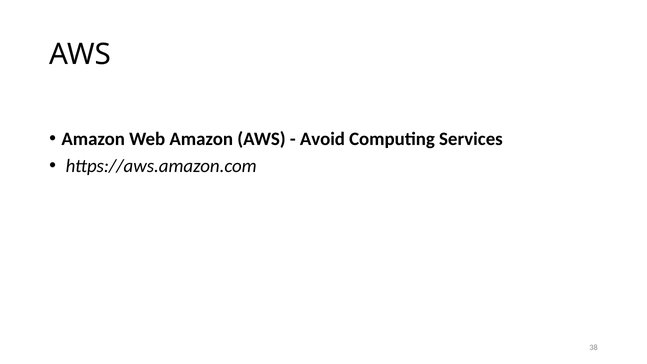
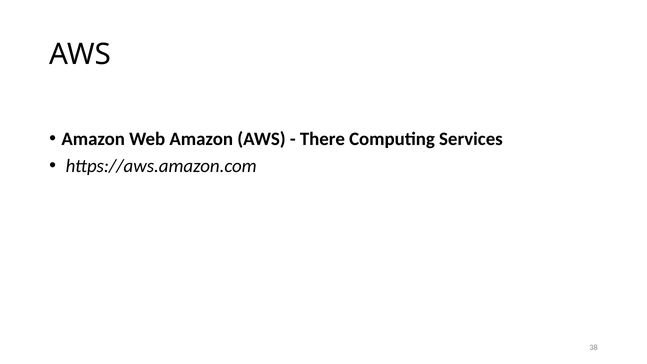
Avoid: Avoid -> There (322, 139)
